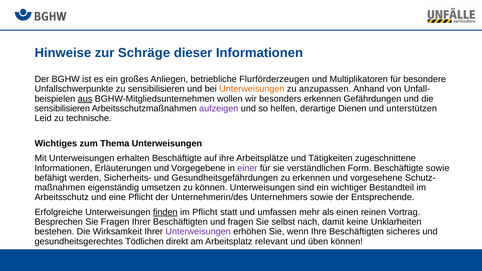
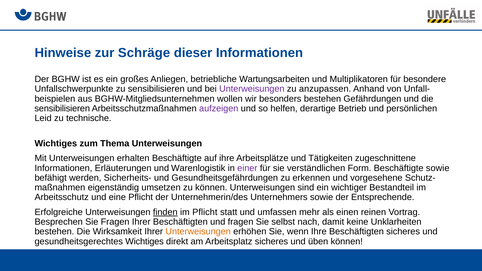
Flurförderzeugen: Flurförderzeugen -> Wartungsarbeiten (274, 79)
Unterweisungen colour: orange -> purple (252, 89)
aus underline: present -> none (85, 99)
besonders erkennen: erkennen -> bestehen (323, 99)
Dienen: Dienen -> Betrieb (352, 109)
unterstützen: unterstützen -> persönlichen (412, 109)
Vorgegebene: Vorgegebene -> Warenlogistik (198, 168)
Unterweisungen colour: purple -> orange (198, 232)
gesundheitsgerechtes Tödlichen: Tödlichen -> Wichtiges (145, 241)
Arbeitsplatz relevant: relevant -> sicheres (271, 241)
